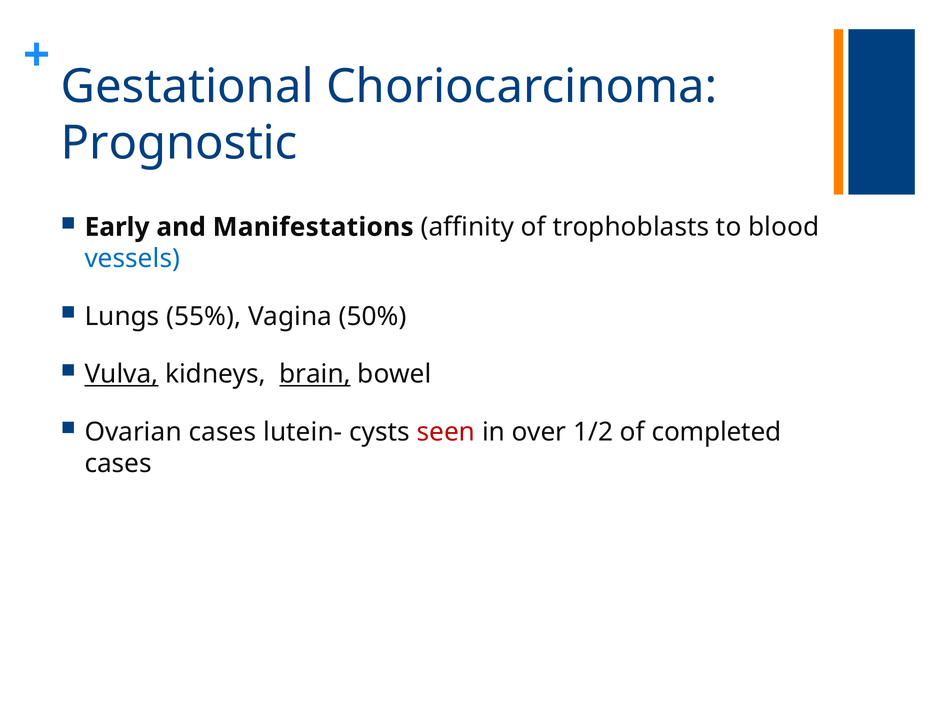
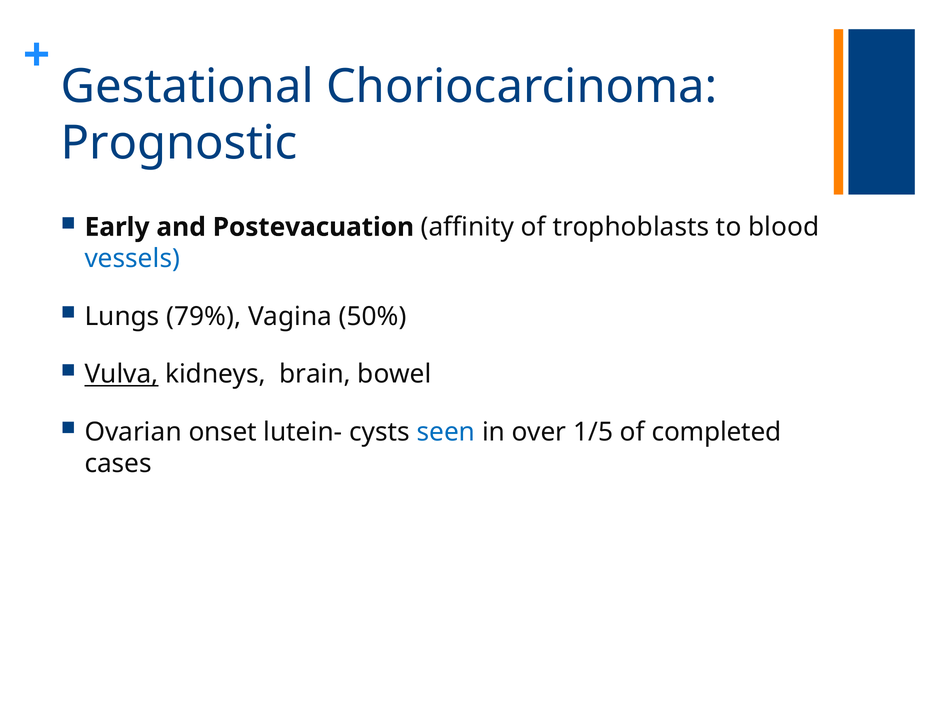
Manifestations: Manifestations -> Postevacuation (313, 227)
55%: 55% -> 79% (204, 316)
brain underline: present -> none (315, 374)
Ovarian cases: cases -> onset (223, 432)
seen colour: red -> blue (446, 432)
1/2: 1/2 -> 1/5 (593, 432)
